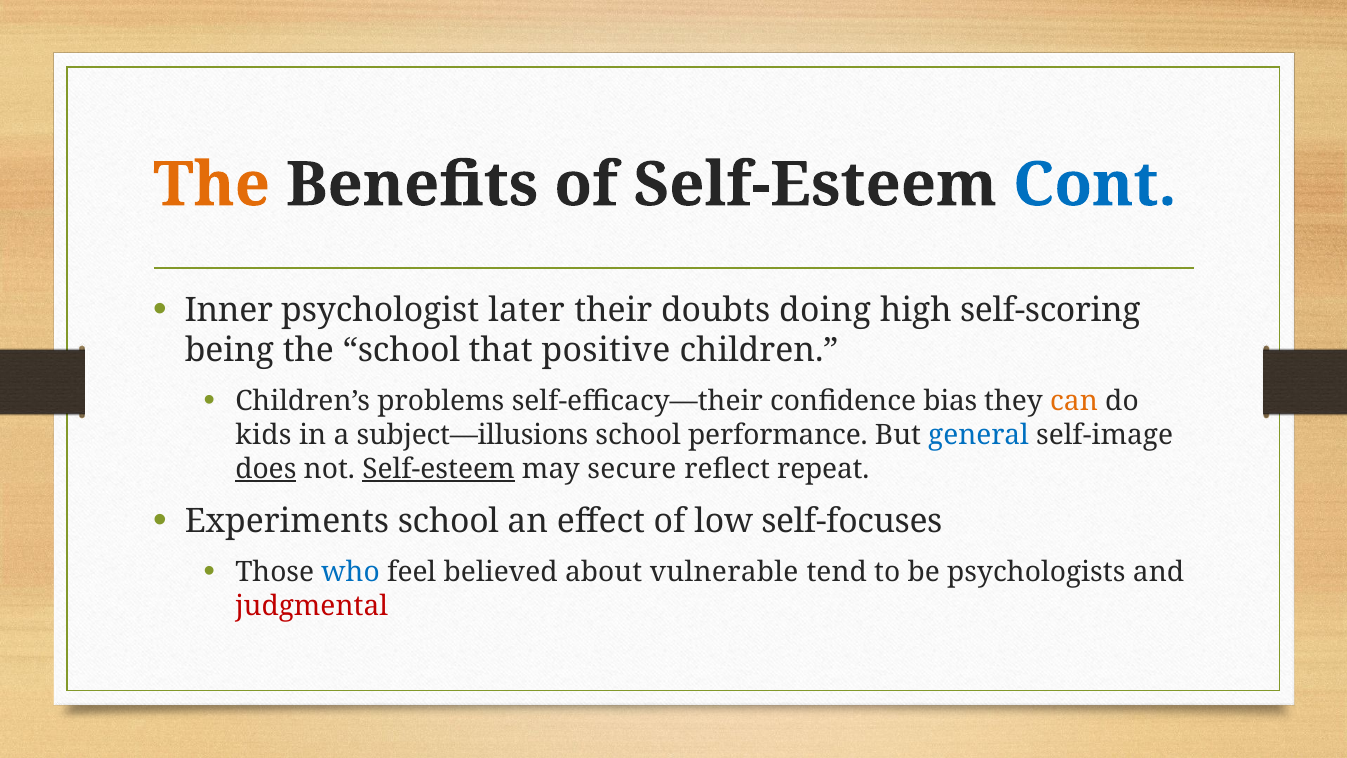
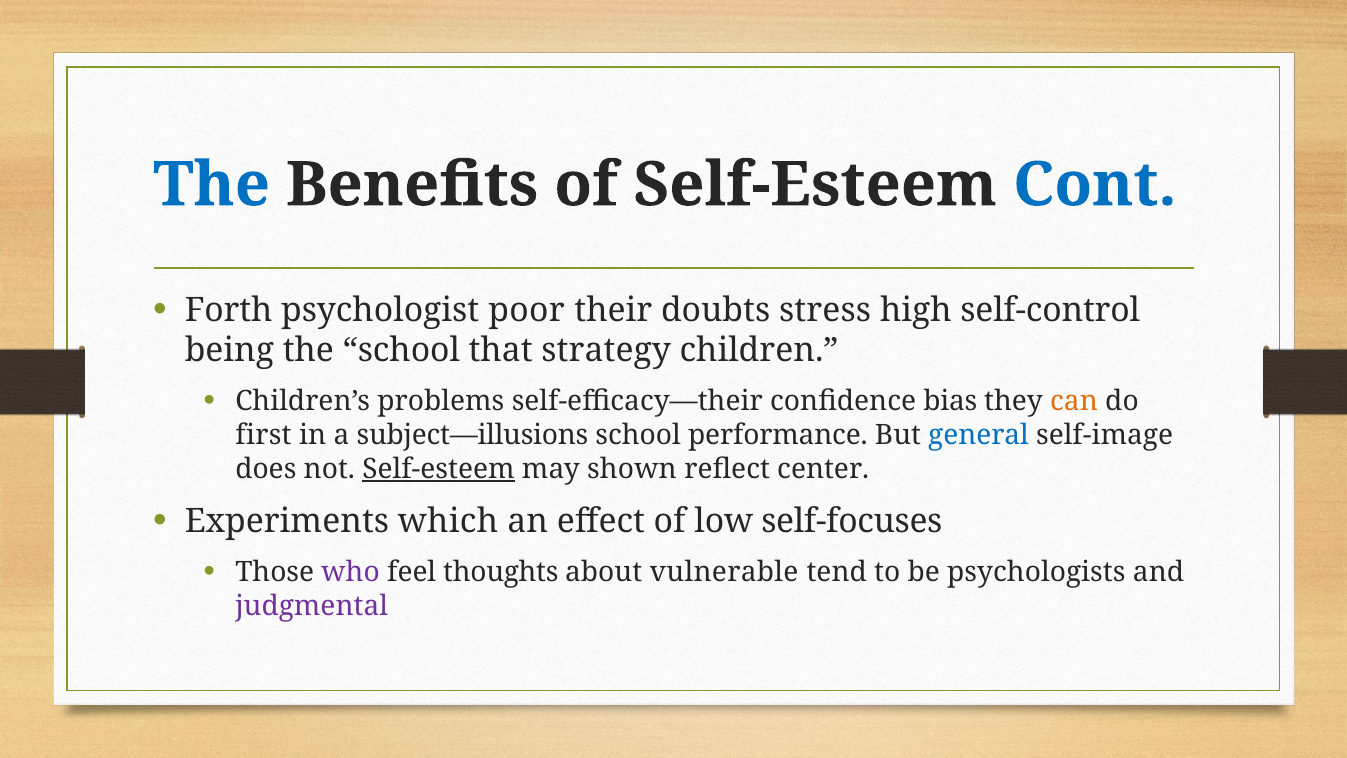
The colour: orange -> blue (212, 185)
Inner: Inner -> Forth (229, 310)
later: later -> poor (527, 310)
doing: doing -> stress (825, 310)
self-scoring: self-scoring -> self-control (1050, 310)
positive: positive -> strategy (606, 351)
kids: kids -> first (263, 435)
does underline: present -> none (266, 469)
secure: secure -> shown (632, 469)
repeat: repeat -> center (823, 469)
Experiments school: school -> which (448, 521)
who colour: blue -> purple (351, 572)
believed: believed -> thoughts (501, 572)
judgmental colour: red -> purple (312, 606)
